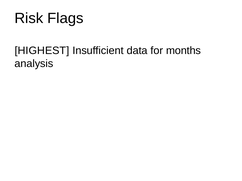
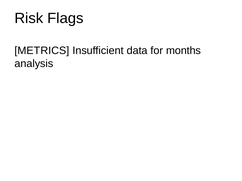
HIGHEST: HIGHEST -> METRICS (42, 51)
